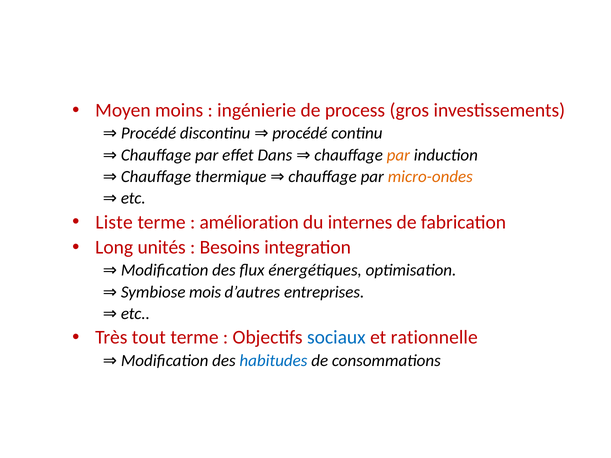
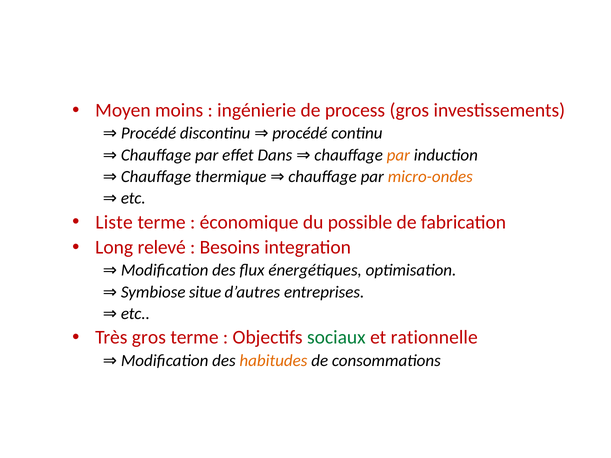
amélioration: amélioration -> économique (249, 222)
internes: internes -> possible (360, 222)
unités: unités -> relevé (162, 247)
mois: mois -> situe (205, 292)
Très tout: tout -> gros (149, 338)
sociaux colour: blue -> green (336, 338)
habitudes colour: blue -> orange (273, 361)
